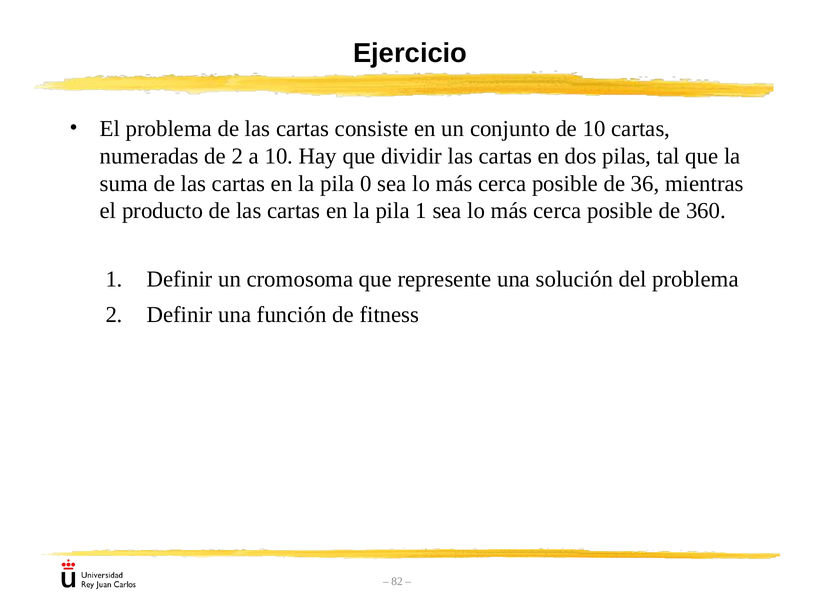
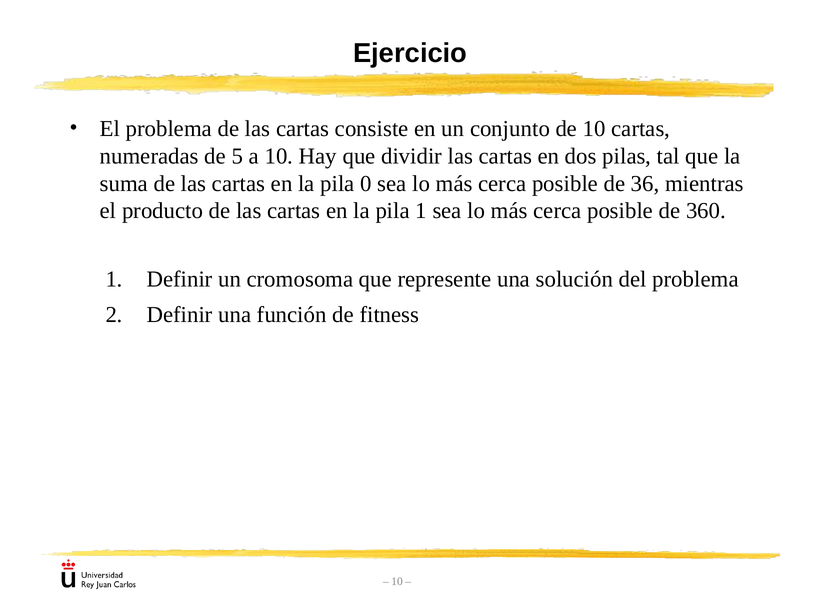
de 2: 2 -> 5 (237, 156)
82: 82 -> 10 (397, 582)
